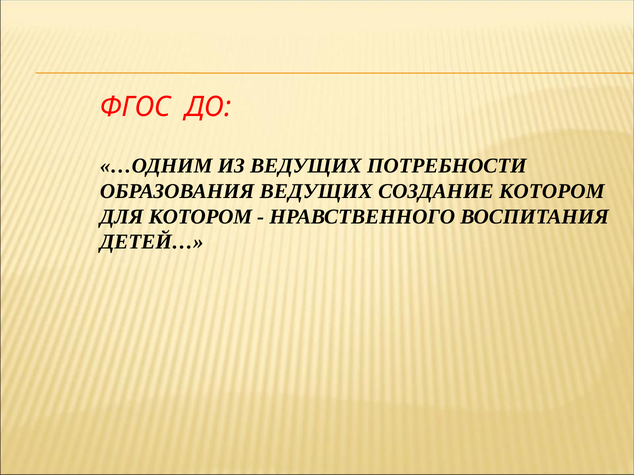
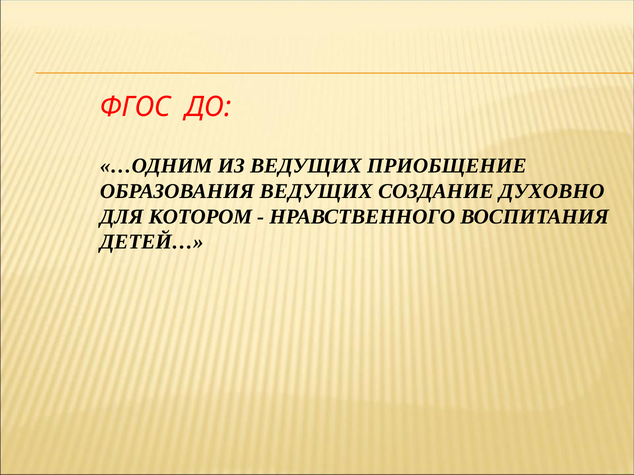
ПОТРЕБНОСТИ: ПОТРЕБНОСТИ -> ПРИОБЩЕНИЕ (447, 166)
СОЗДАНИЕ КОТОРОМ: КОТОРОМ -> ДУХОВНО (552, 192)
